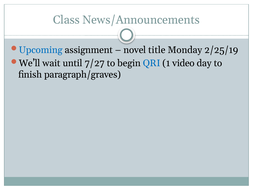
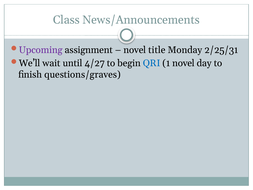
Upcoming colour: blue -> purple (41, 50)
2/25/19: 2/25/19 -> 2/25/31 (221, 50)
7/27: 7/27 -> 4/27 (95, 63)
1 video: video -> novel (184, 63)
paragraph/graves: paragraph/graves -> questions/graves (82, 75)
